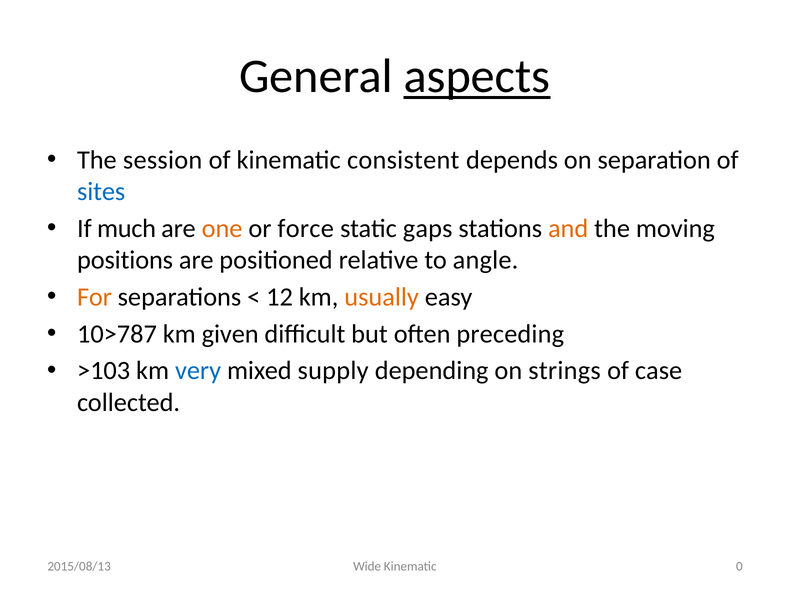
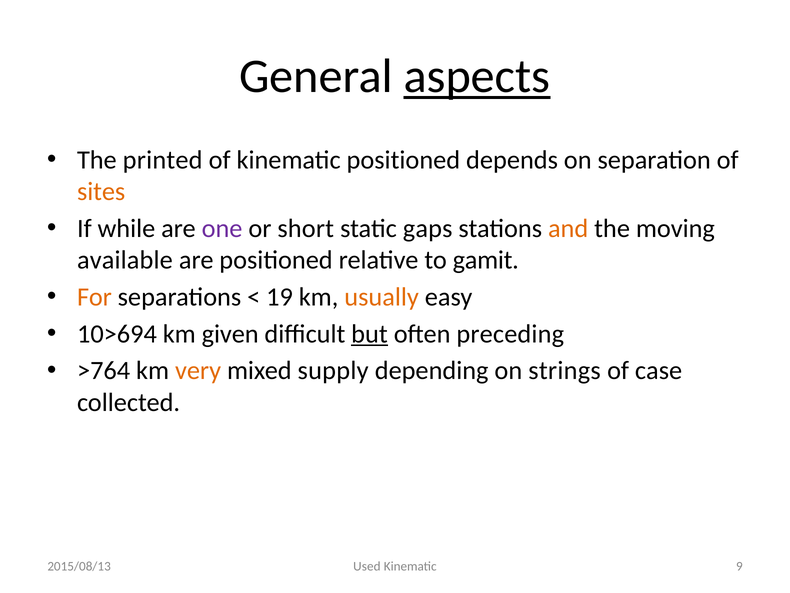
session: session -> printed (163, 160)
kinematic consistent: consistent -> positioned (403, 160)
sites colour: blue -> orange (101, 191)
much: much -> while (126, 228)
one colour: orange -> purple (222, 228)
force: force -> short (306, 228)
positions: positions -> available (125, 260)
angle: angle -> gamit (486, 260)
12: 12 -> 19 (279, 297)
10>787: 10>787 -> 10>694 (117, 334)
but underline: none -> present (370, 334)
>103: >103 -> >764 (104, 370)
very colour: blue -> orange (198, 370)
Wide: Wide -> Used (367, 566)
0: 0 -> 9 (739, 566)
